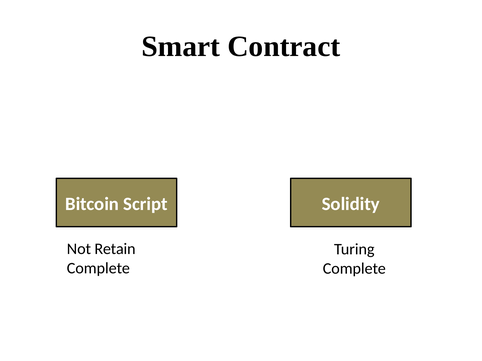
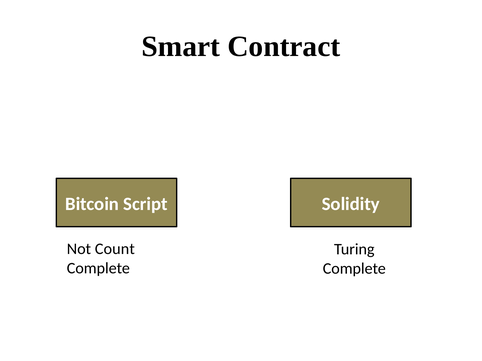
Retain: Retain -> Count (115, 249)
